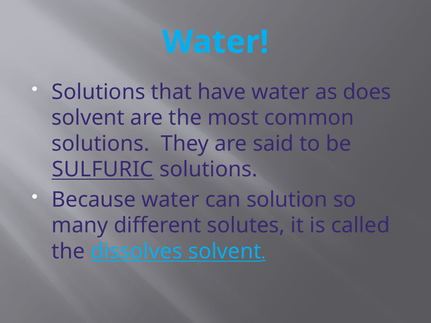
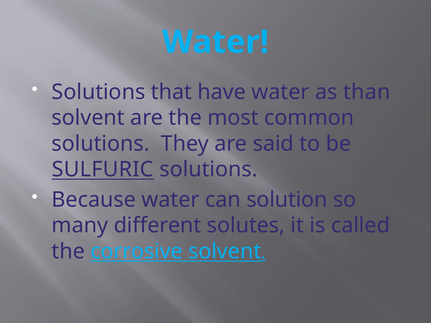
does: does -> than (367, 92)
dissolves: dissolves -> corrosive (137, 251)
